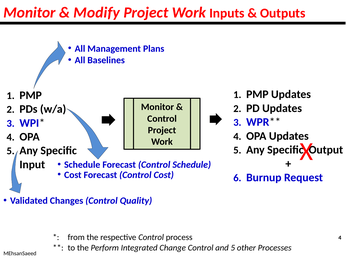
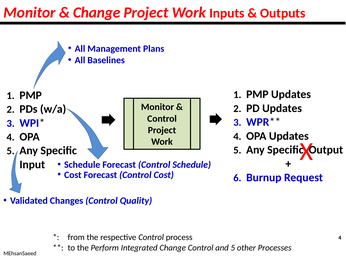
Modify: Modify -> Change (97, 12)
